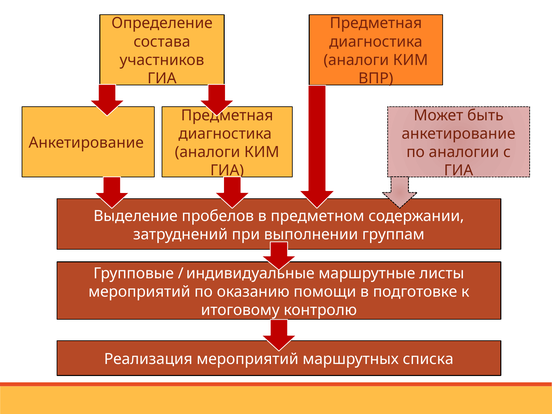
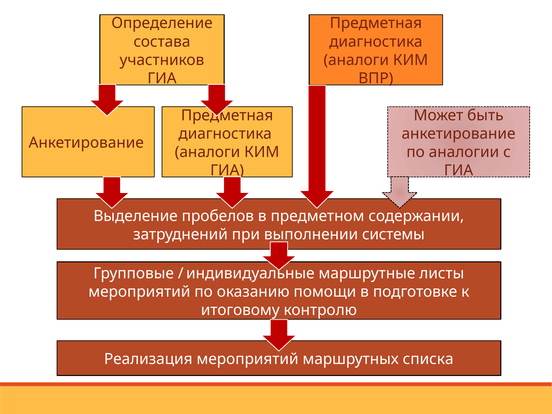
группам: группам -> системы (393, 234)
